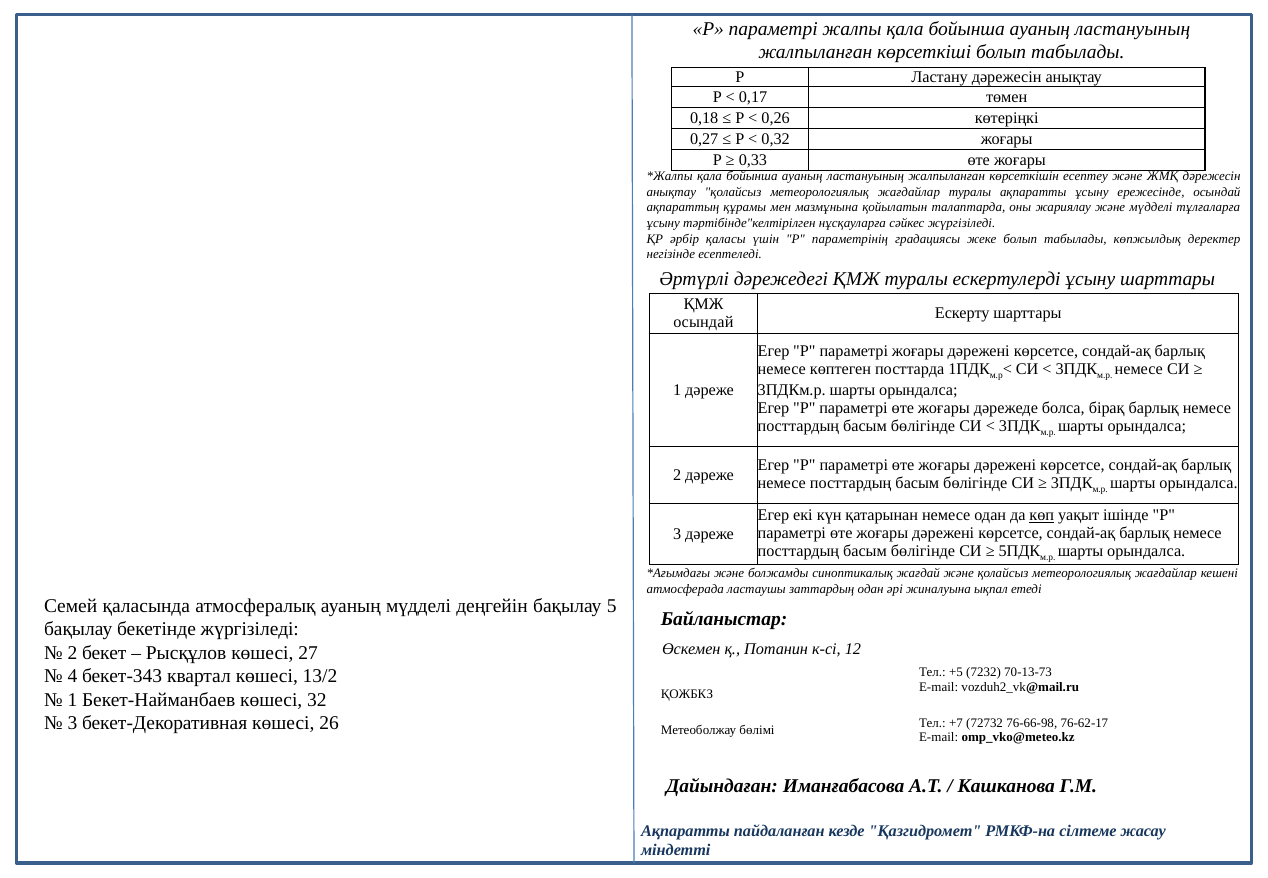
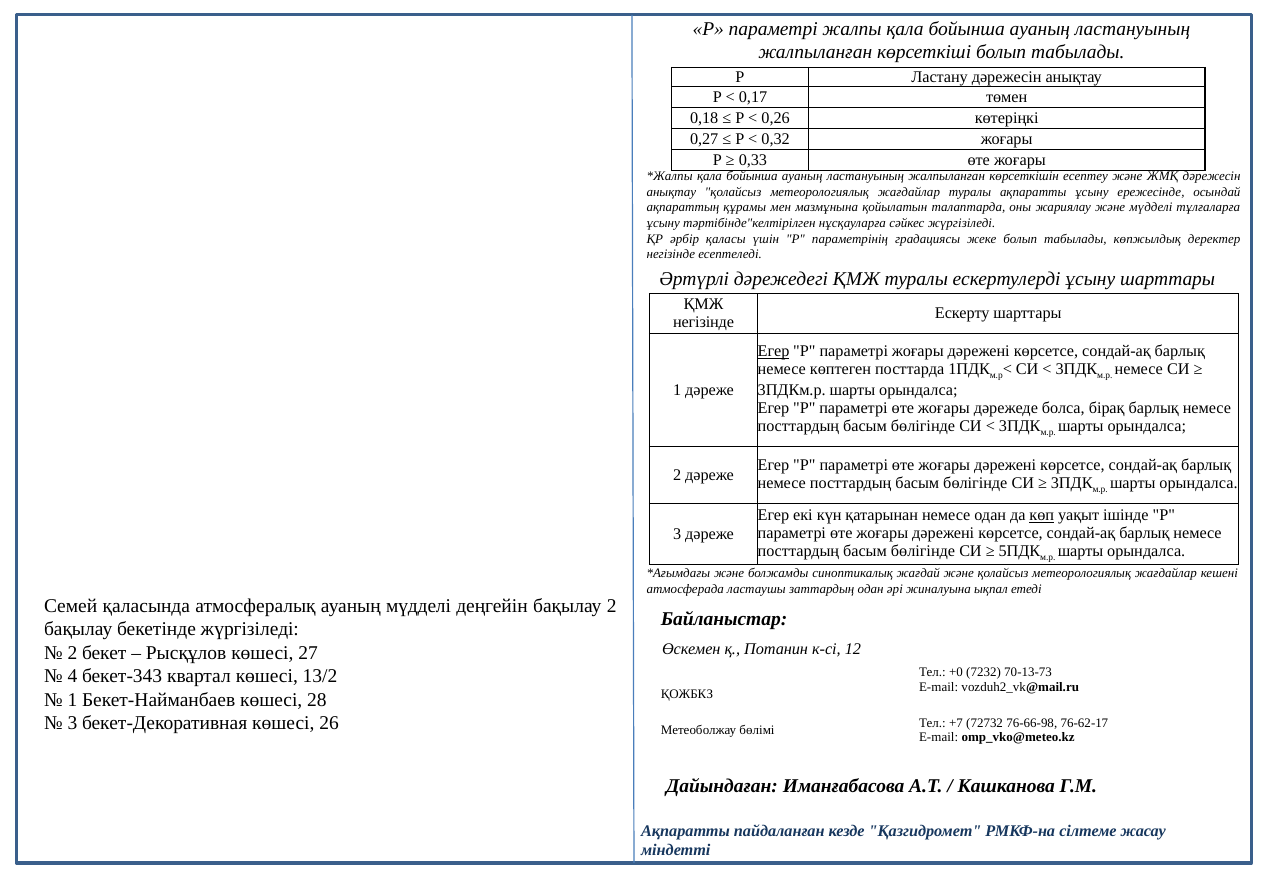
осындай: осындай -> негізінде (704, 322)
Егер underline: none -> present (774, 351)
бақылау 5: 5 -> 2 (612, 606)
+5: +5 -> +0 (956, 672)
32: 32 -> 28 (317, 700)
